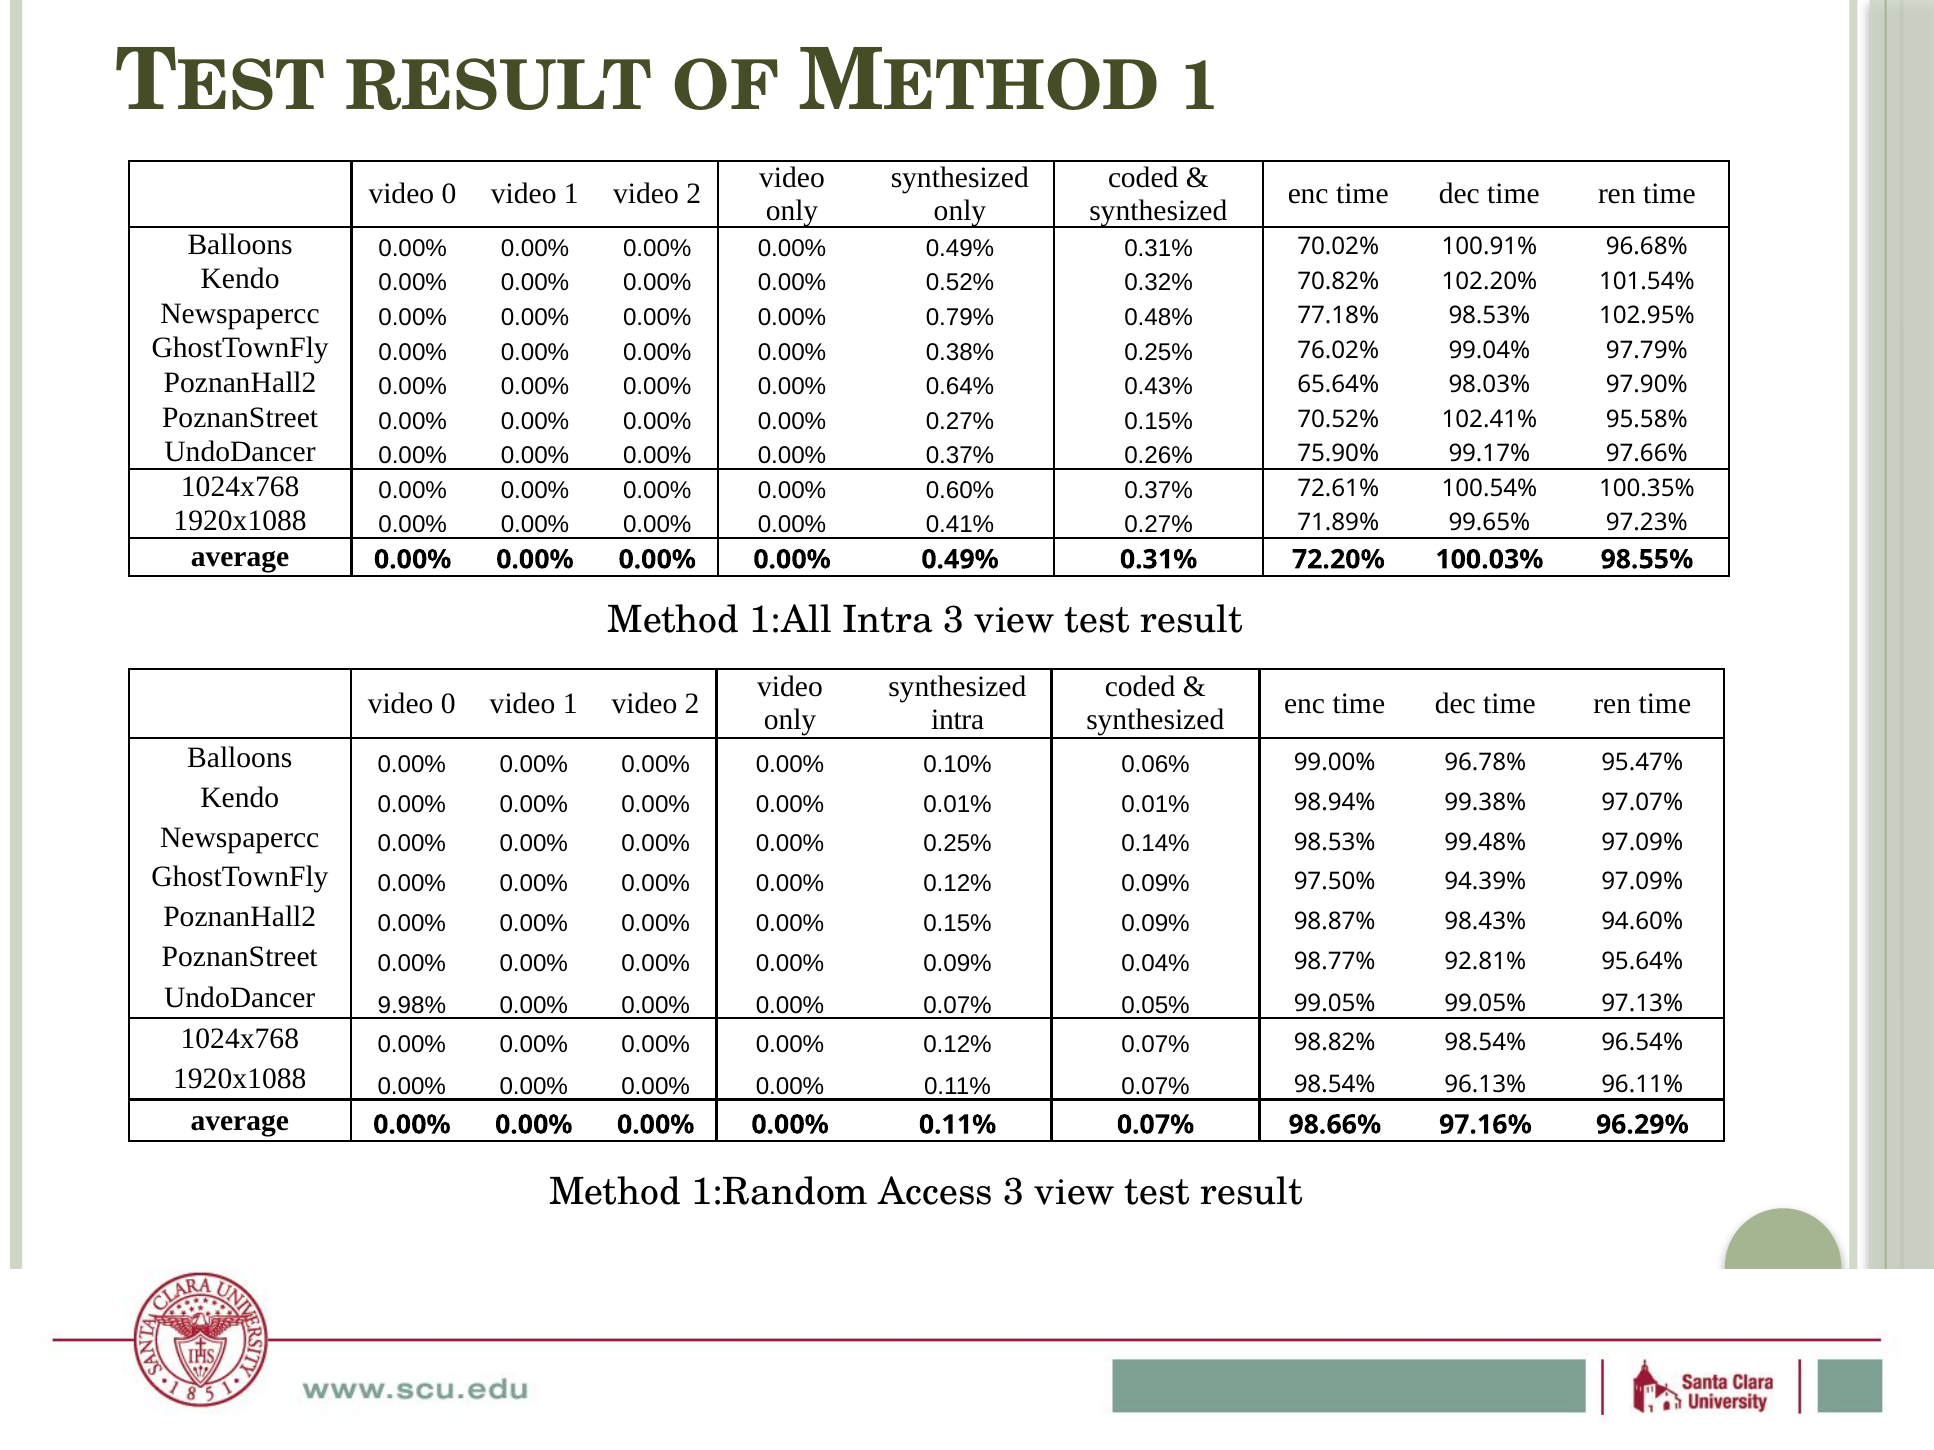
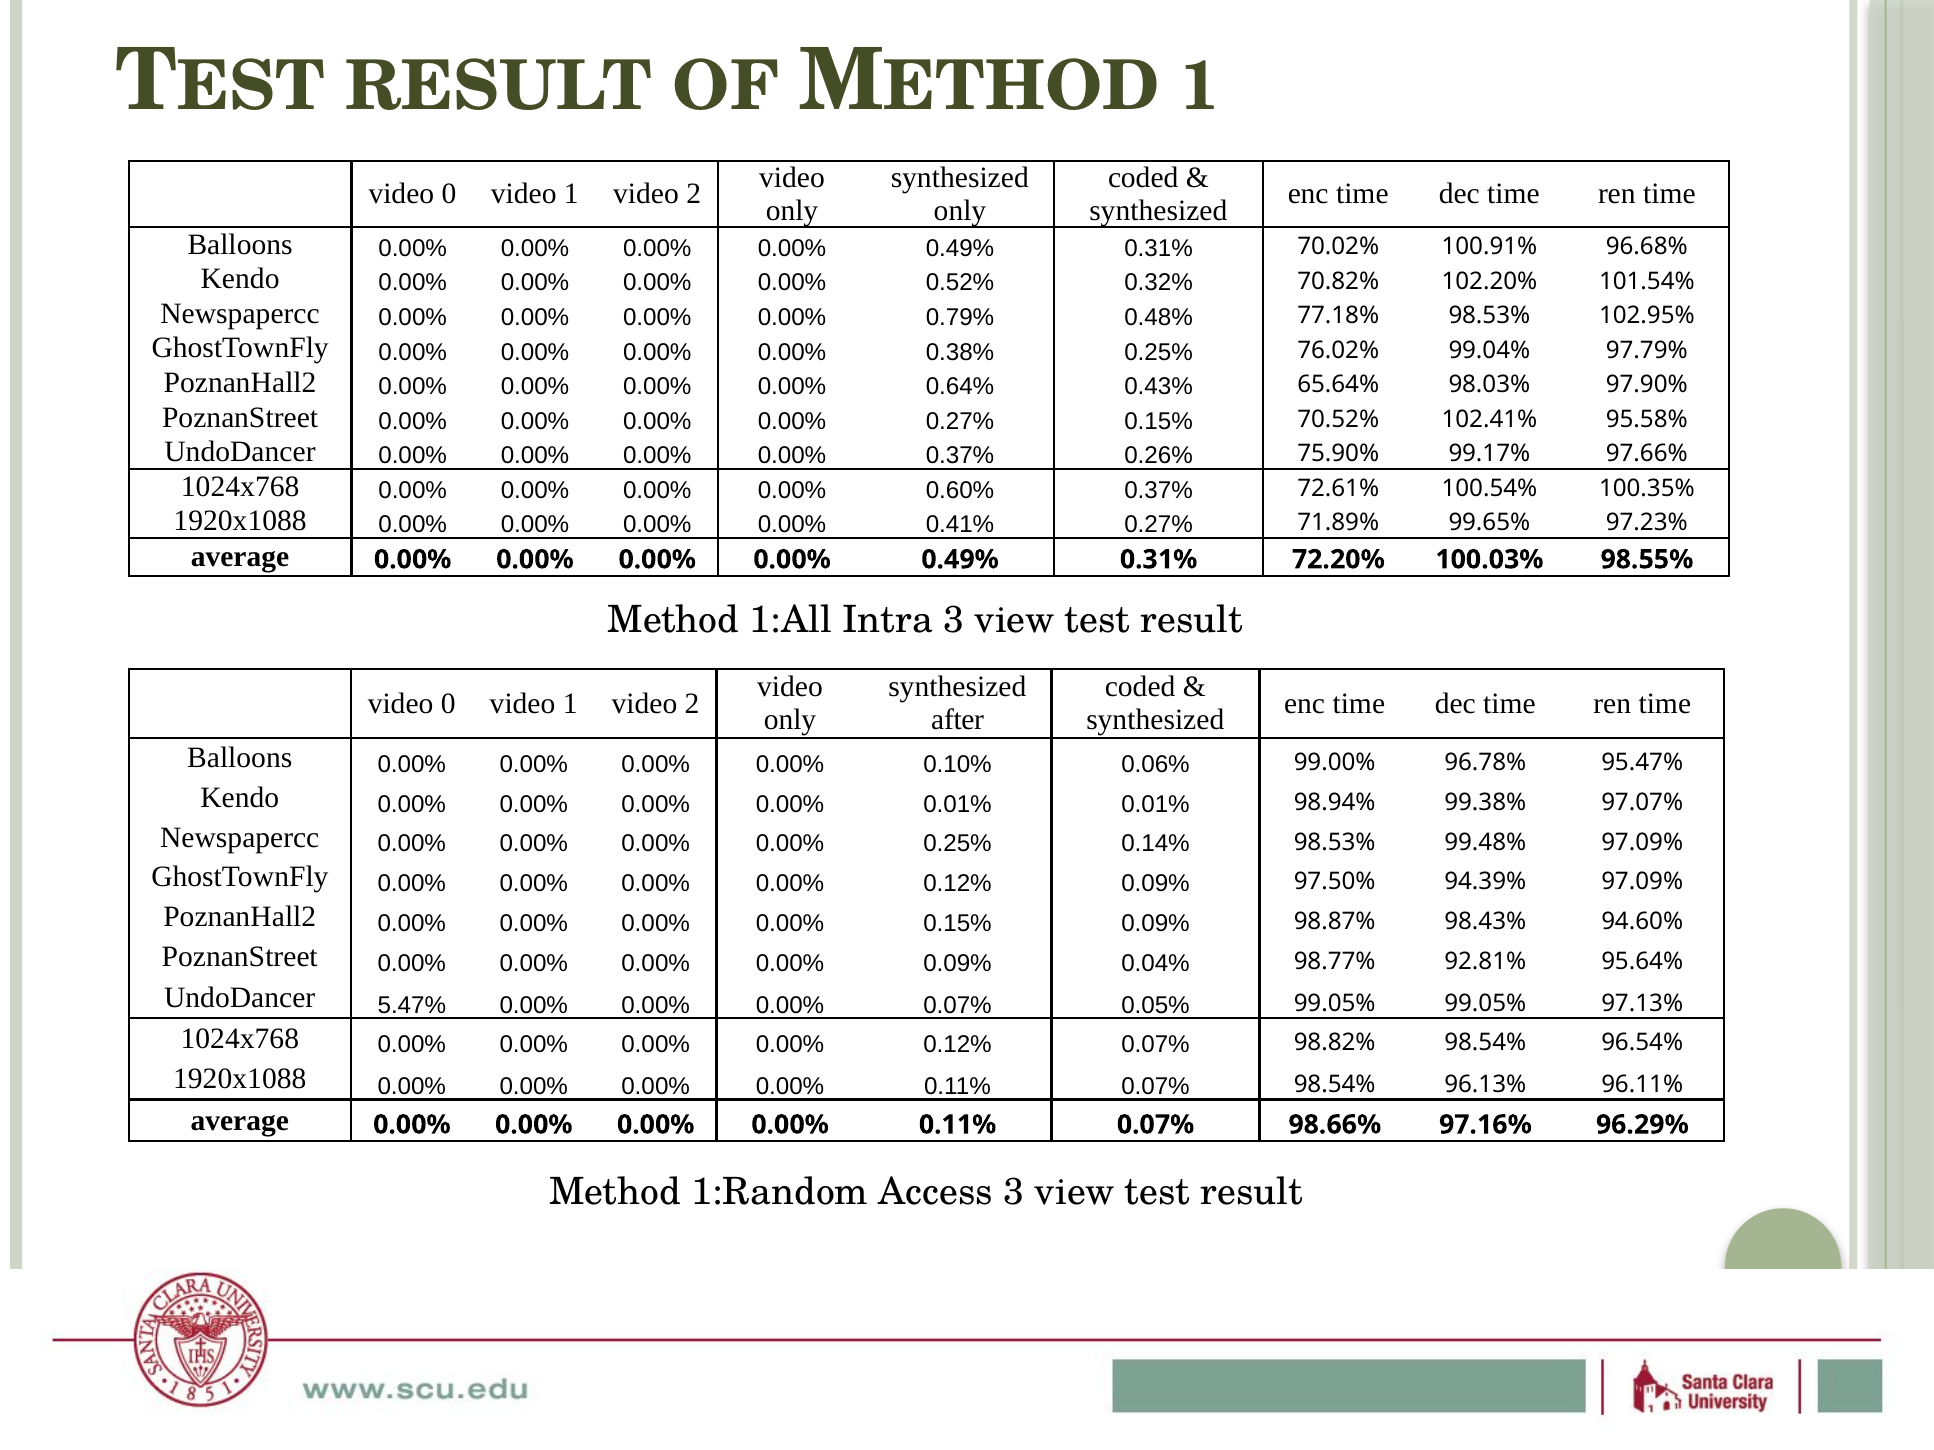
intra: intra -> after (958, 720)
9.98%: 9.98% -> 5.47% (412, 1005)
